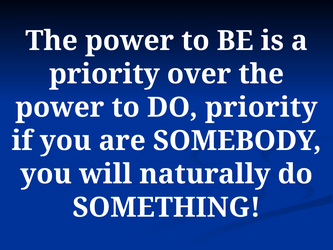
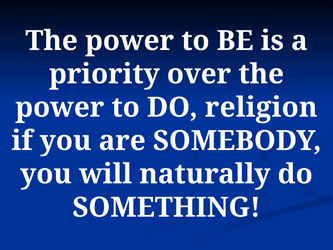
DO priority: priority -> religion (261, 107)
